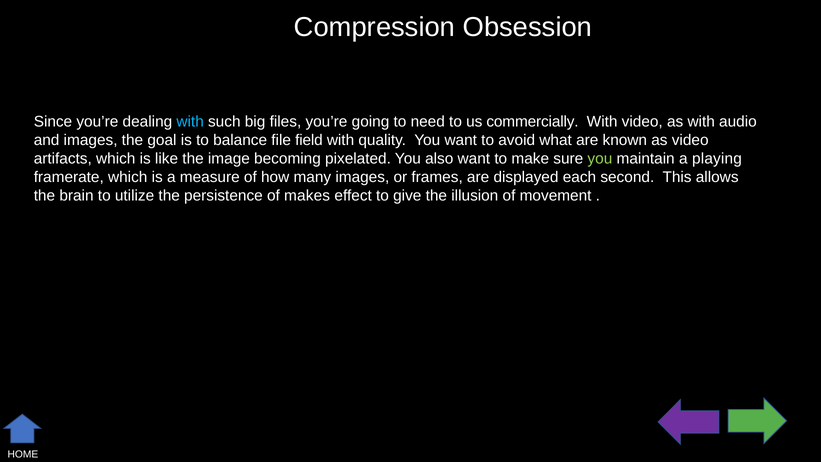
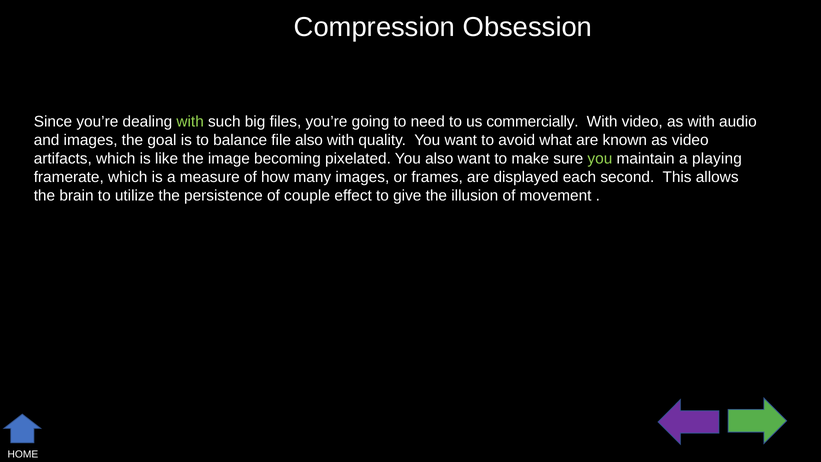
with colour: light blue -> light green (190, 122)
file field: field -> also (309, 140)
makes: makes -> couple (307, 195)
